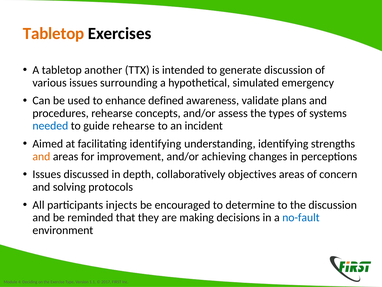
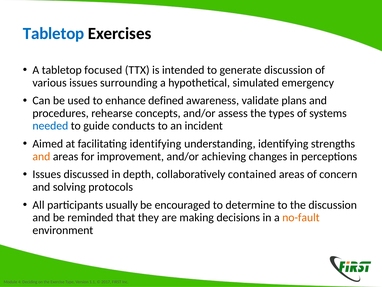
Tabletop colour: orange -> blue (54, 34)
another: another -> focused (103, 70)
guide rehearse: rehearse -> conducts (134, 126)
objectives: objectives -> contained (252, 174)
injects: injects -> usually (122, 205)
no-fault colour: blue -> orange (301, 217)
